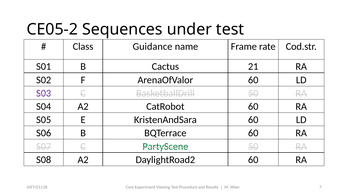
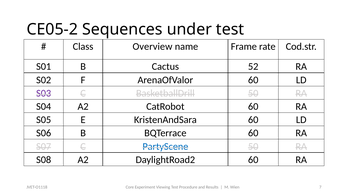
Guidance: Guidance -> Overview (153, 46)
21: 21 -> 52 (253, 67)
PartyScene colour: green -> blue (165, 146)
